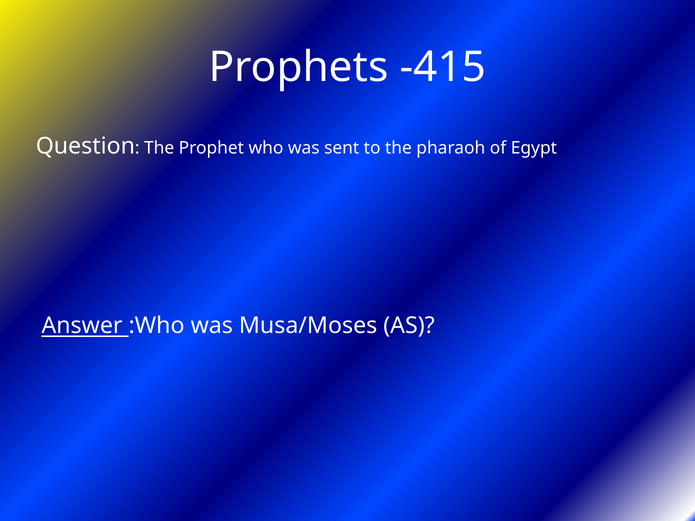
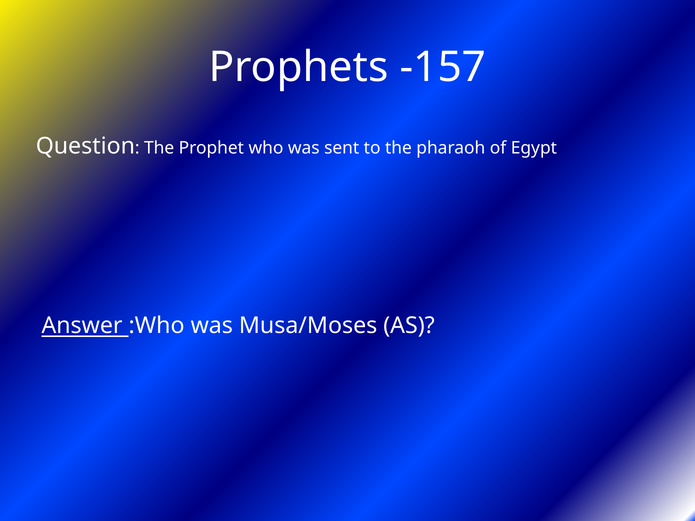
-415: -415 -> -157 (443, 67)
